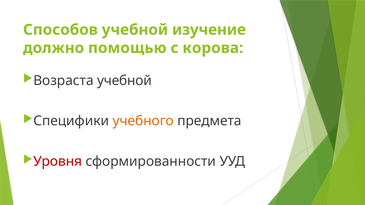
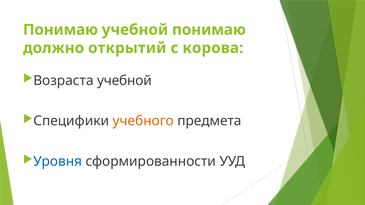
Способов: Способов -> Понимаю (60, 30)
учебной изучение: изучение -> понимаю (209, 30)
помощью: помощью -> открытий (127, 48)
Уровня colour: red -> blue (58, 162)
